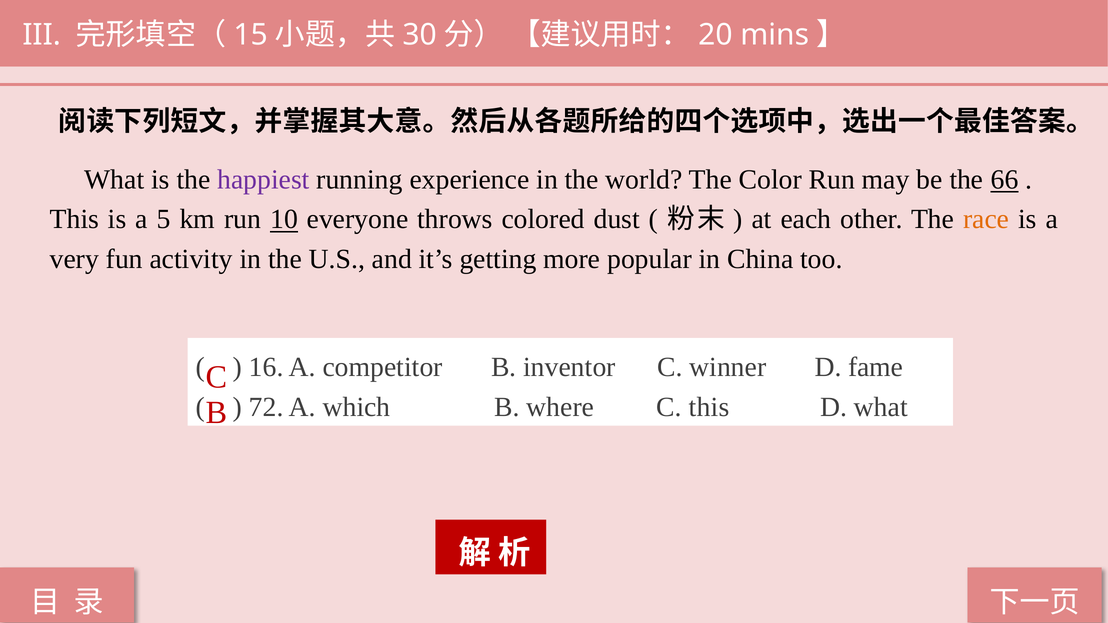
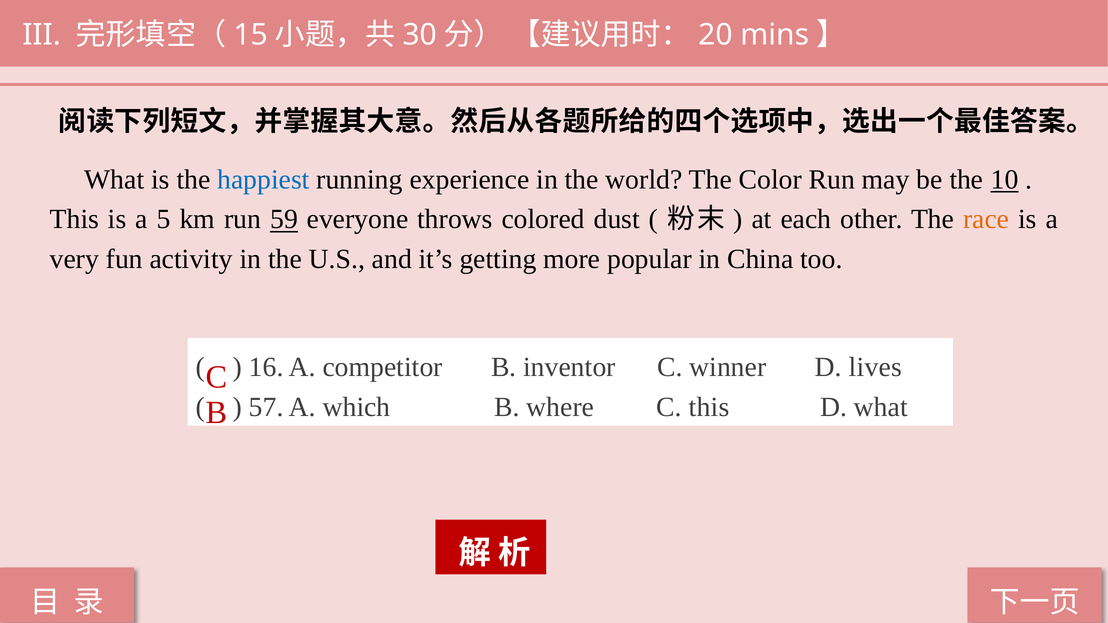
happiest colour: purple -> blue (263, 179)
66: 66 -> 10 (1005, 179)
10: 10 -> 59 (284, 219)
fame: fame -> lives (875, 367)
72: 72 -> 57 (266, 407)
